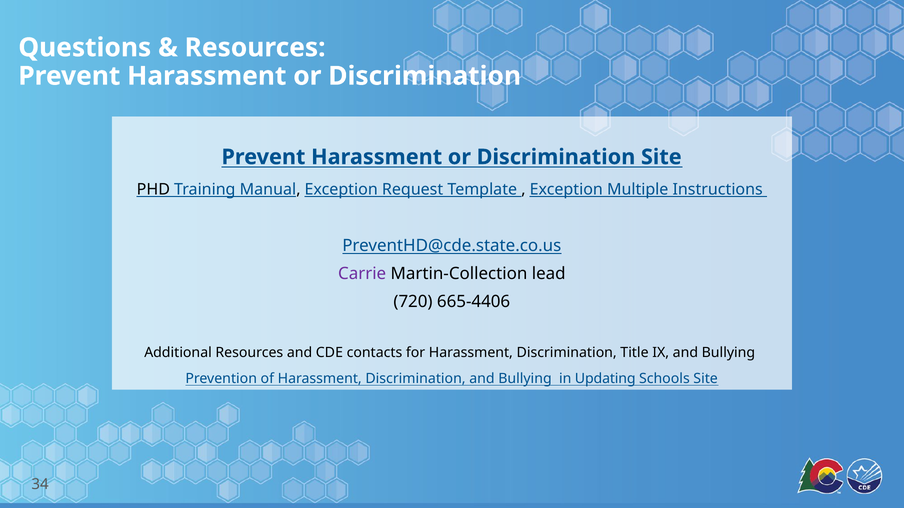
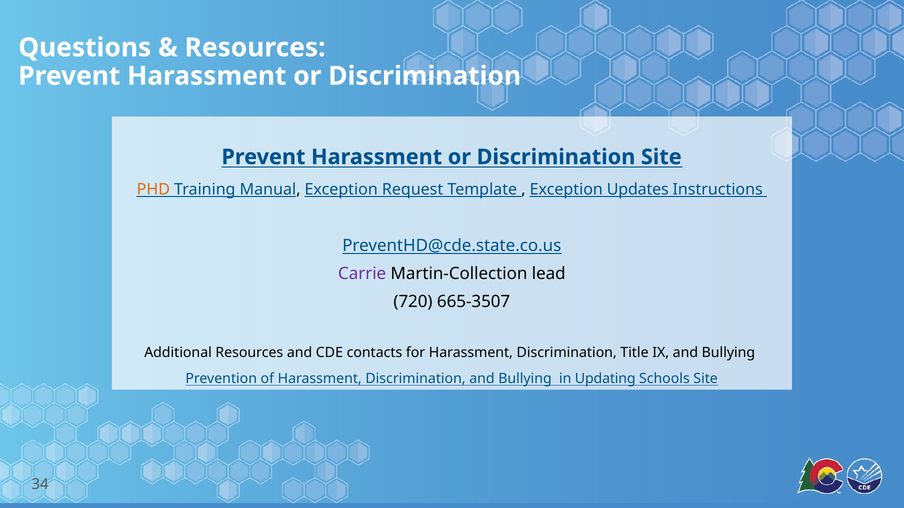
PHD colour: black -> orange (153, 190)
Multiple: Multiple -> Updates (638, 190)
665-4406: 665-4406 -> 665-3507 (474, 302)
